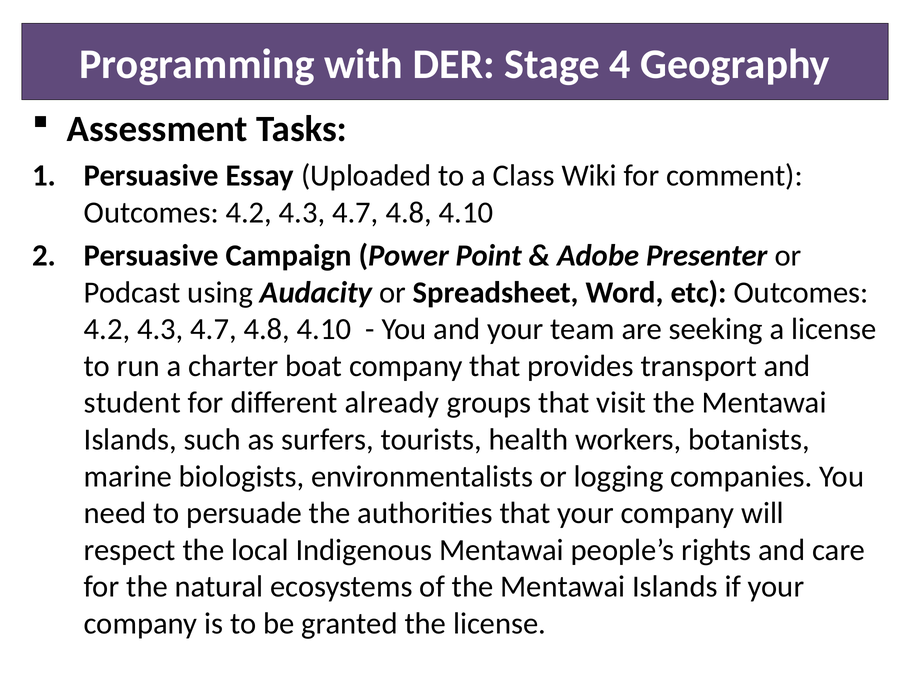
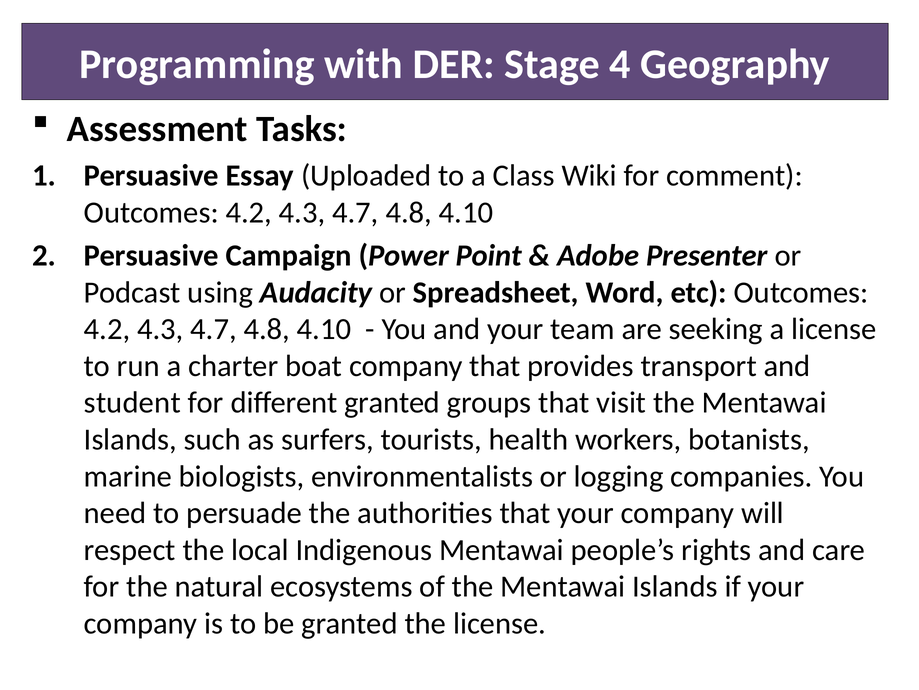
different already: already -> granted (392, 402)
